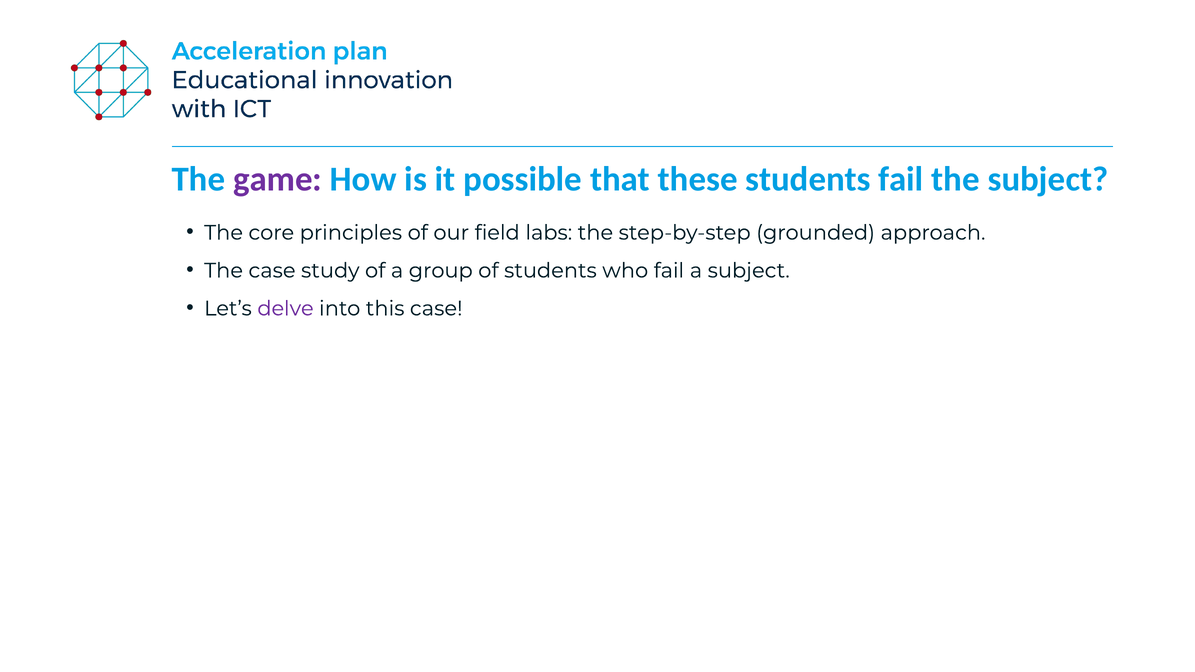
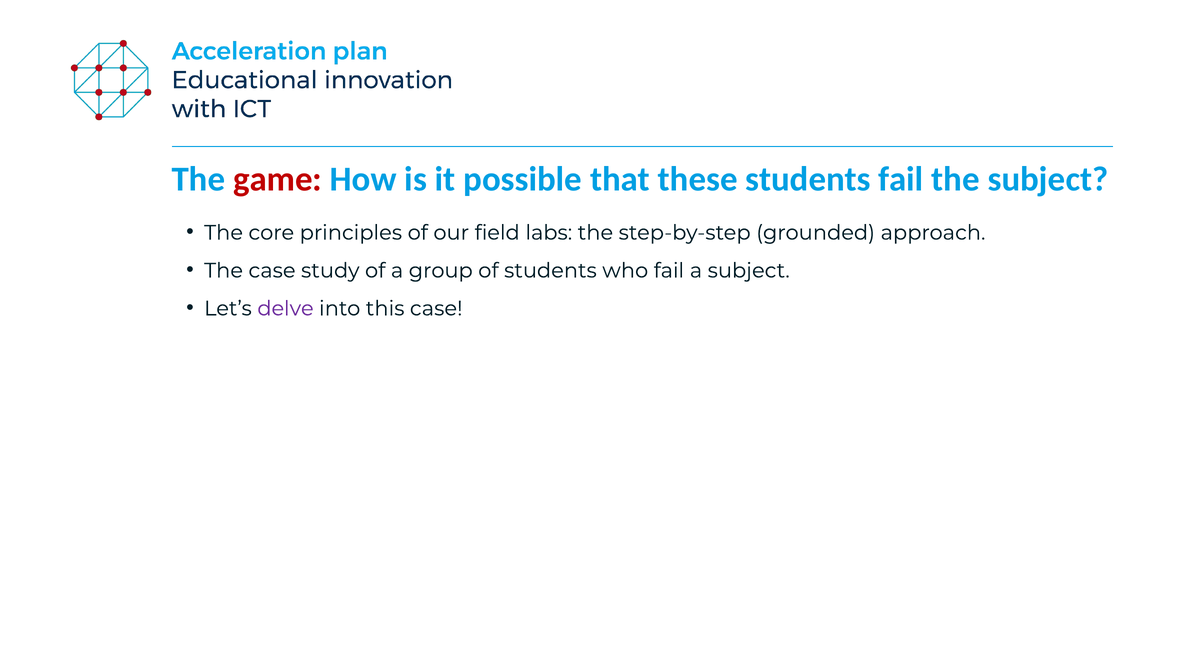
game colour: purple -> red (278, 179)
